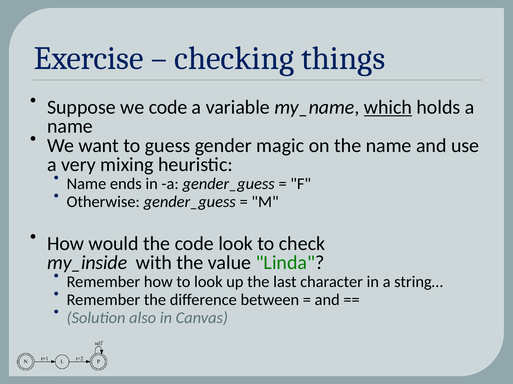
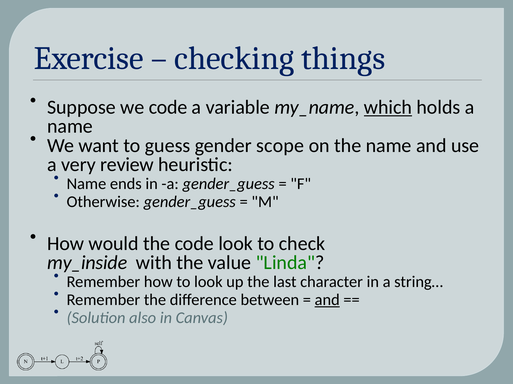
magic: magic -> scope (280, 146)
mixing: mixing -> review (127, 165)
and underline: none -> present (327, 300)
